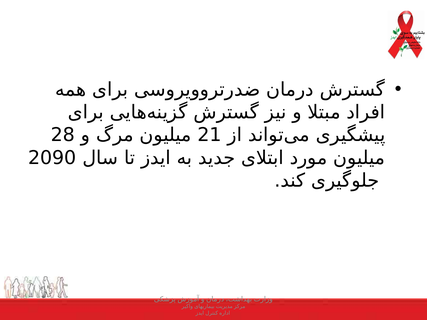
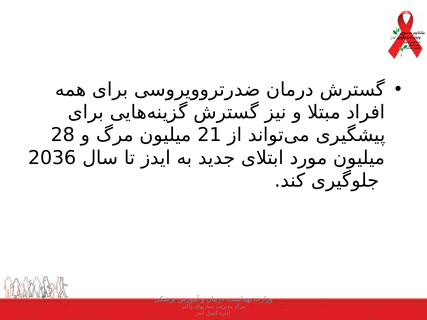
2090: 2090 -> 2036 (52, 158)
